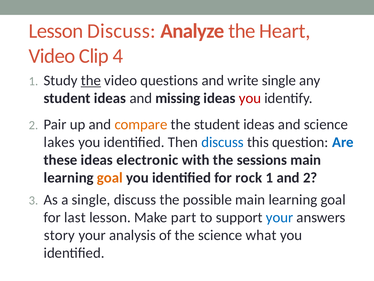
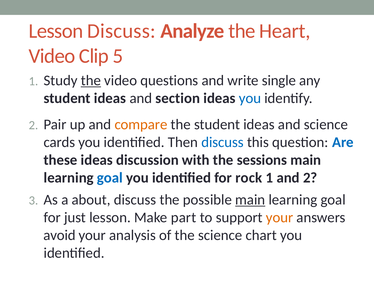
4: 4 -> 5 (118, 56)
missing: missing -> section (178, 98)
you colour: red -> blue (250, 98)
lakes: lakes -> cards (59, 142)
electronic: electronic -> discussion (147, 160)
goal colour: orange -> blue (110, 177)
a single: single -> about (91, 199)
main underline: none -> present (250, 199)
last: last -> just (75, 217)
your colour: blue -> orange (280, 217)
story: story -> avoid (59, 235)
what: what -> chart (261, 235)
